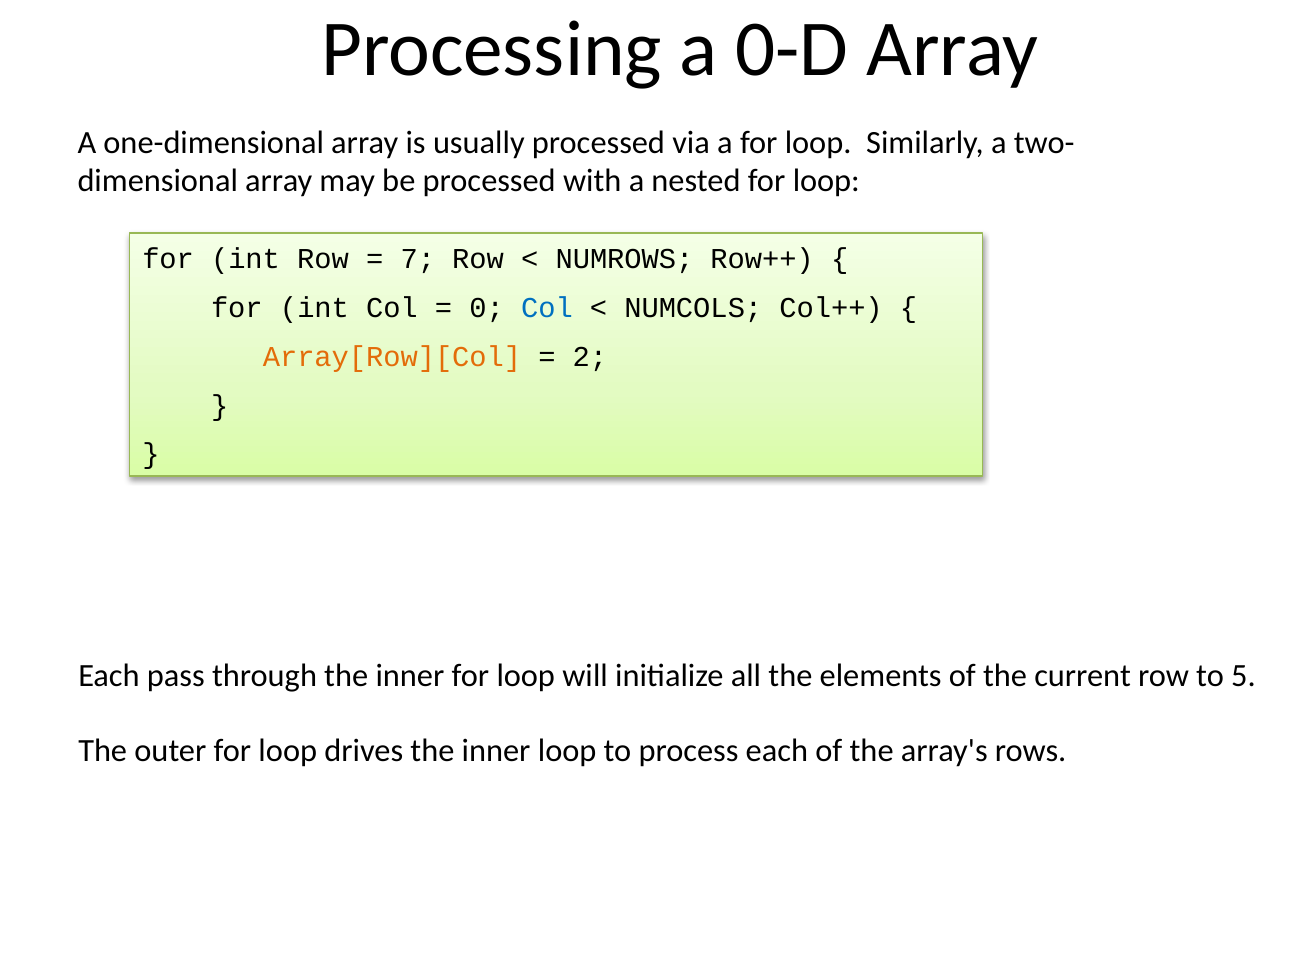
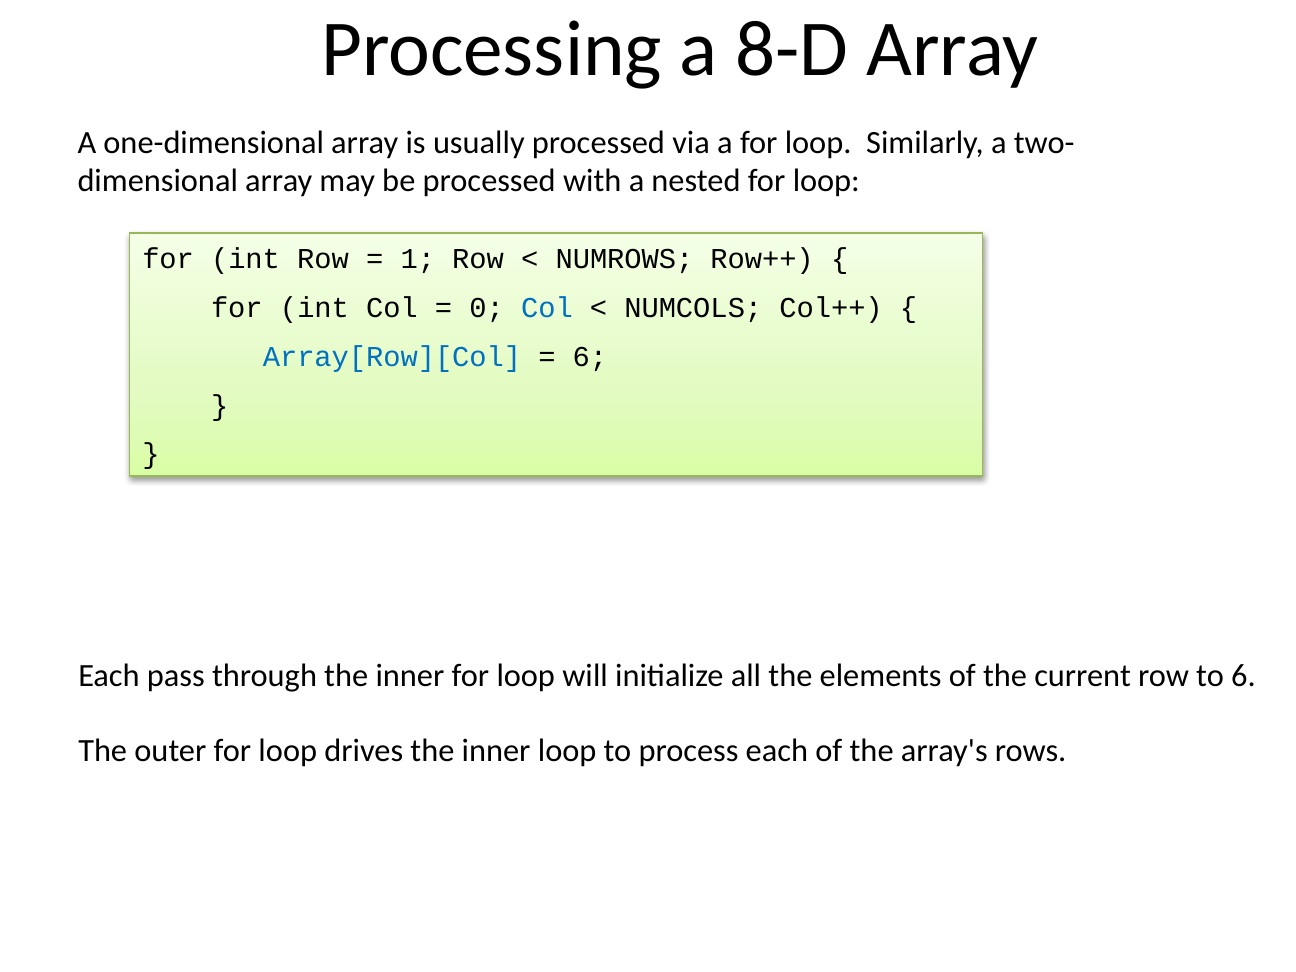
0-D: 0-D -> 8-D (792, 50)
7: 7 -> 1 (418, 259)
Array[Row][Col colour: orange -> blue (392, 357)
2: 2 -> 6 (590, 357)
to 5: 5 -> 6 (1244, 676)
